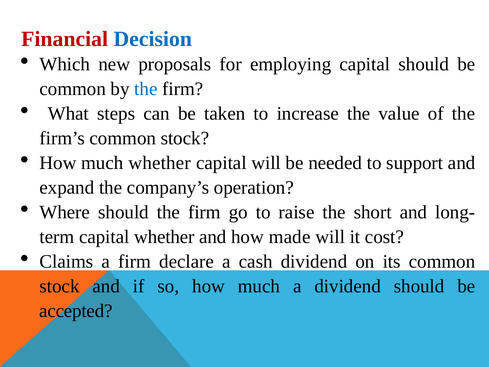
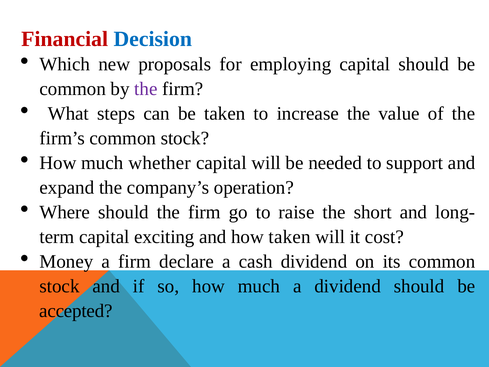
the colour: blue -> purple (146, 89)
capital whether: whether -> exciting (164, 237)
how made: made -> taken (290, 237)
Claims: Claims -> Money (66, 261)
